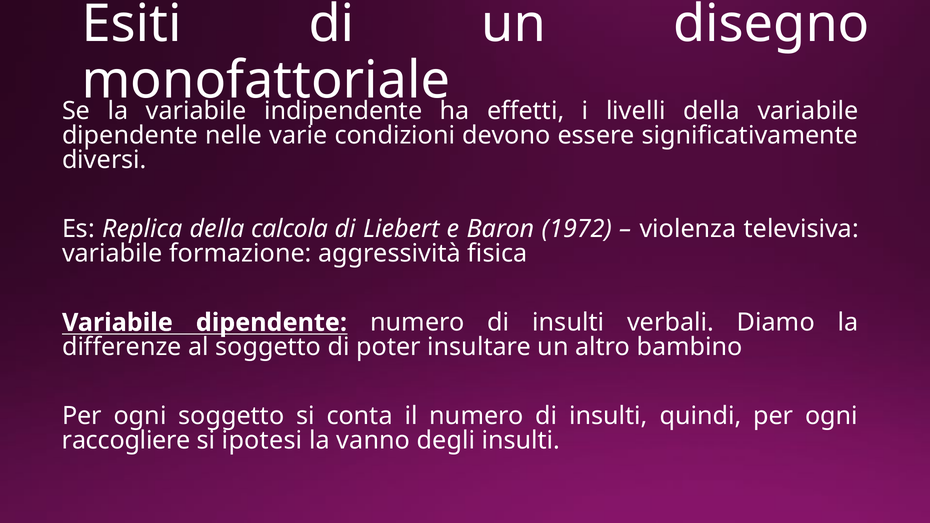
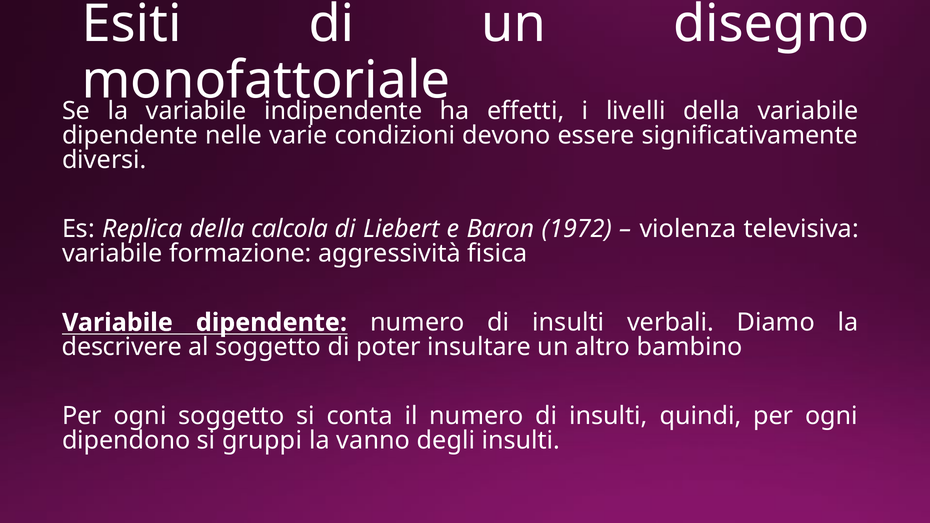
differenze: differenze -> descrivere (122, 347)
raccogliere: raccogliere -> dipendono (126, 441)
ipotesi: ipotesi -> gruppi (262, 441)
